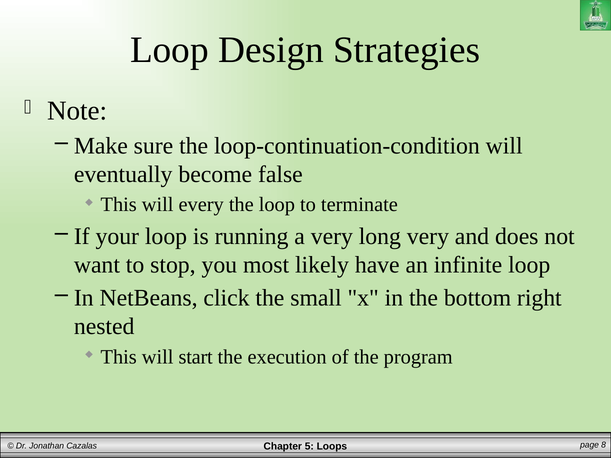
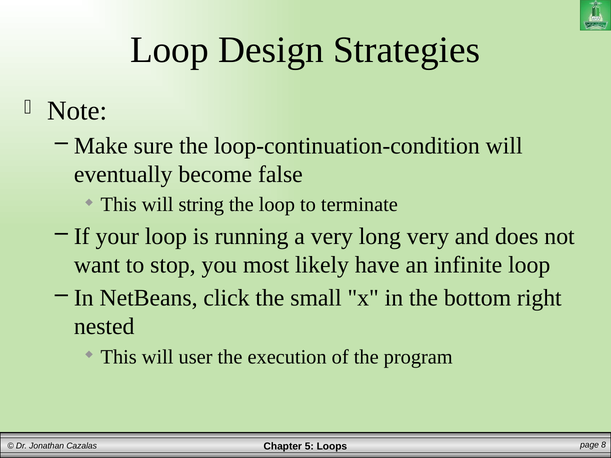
every: every -> string (201, 205)
start: start -> user (196, 357)
